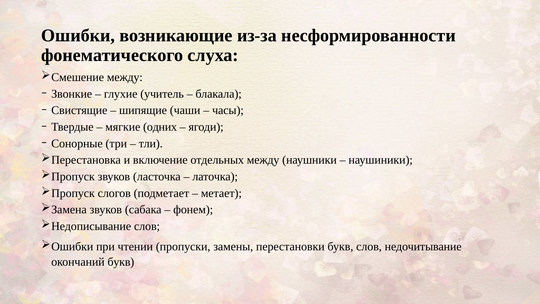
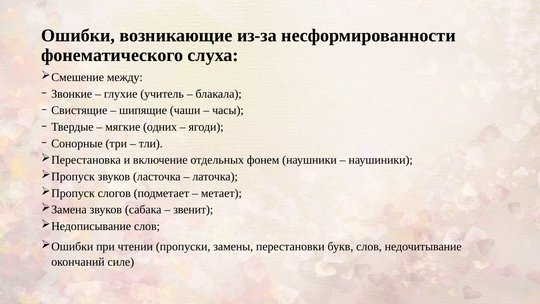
отдельных между: между -> фонем (263, 160)
фонем: фонем -> звенит (193, 210)
окончаний букв: букв -> силе (121, 262)
